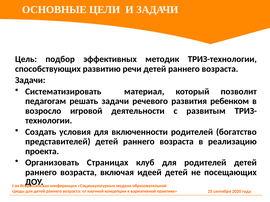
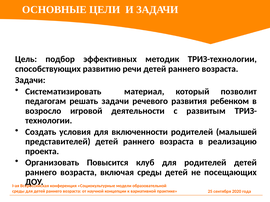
богатство: богатство -> малышей (236, 132)
Страницах: Страницах -> Повысится (108, 163)
включая идеей: идеей -> среды (150, 173)
